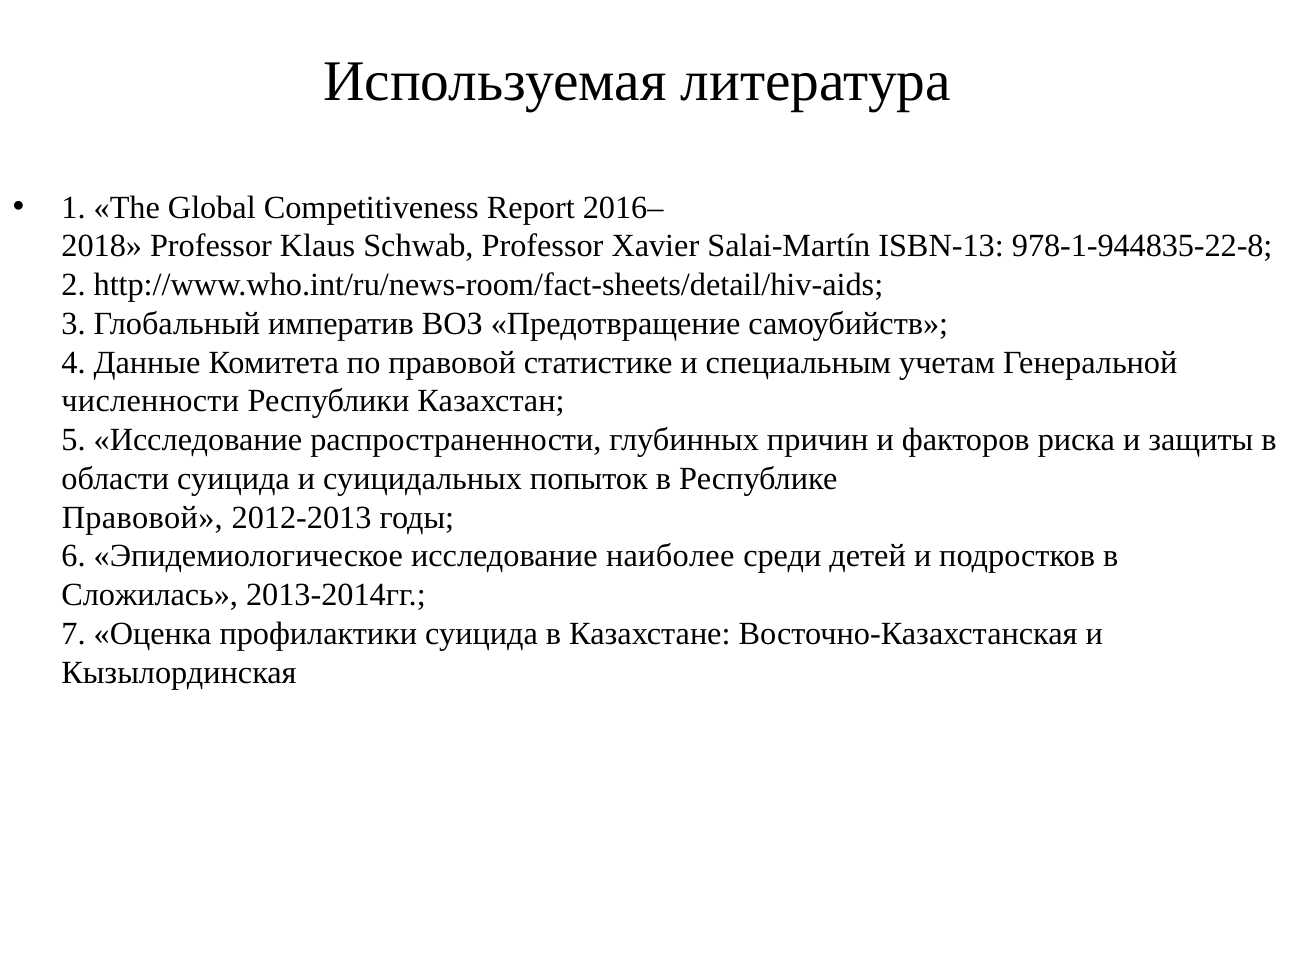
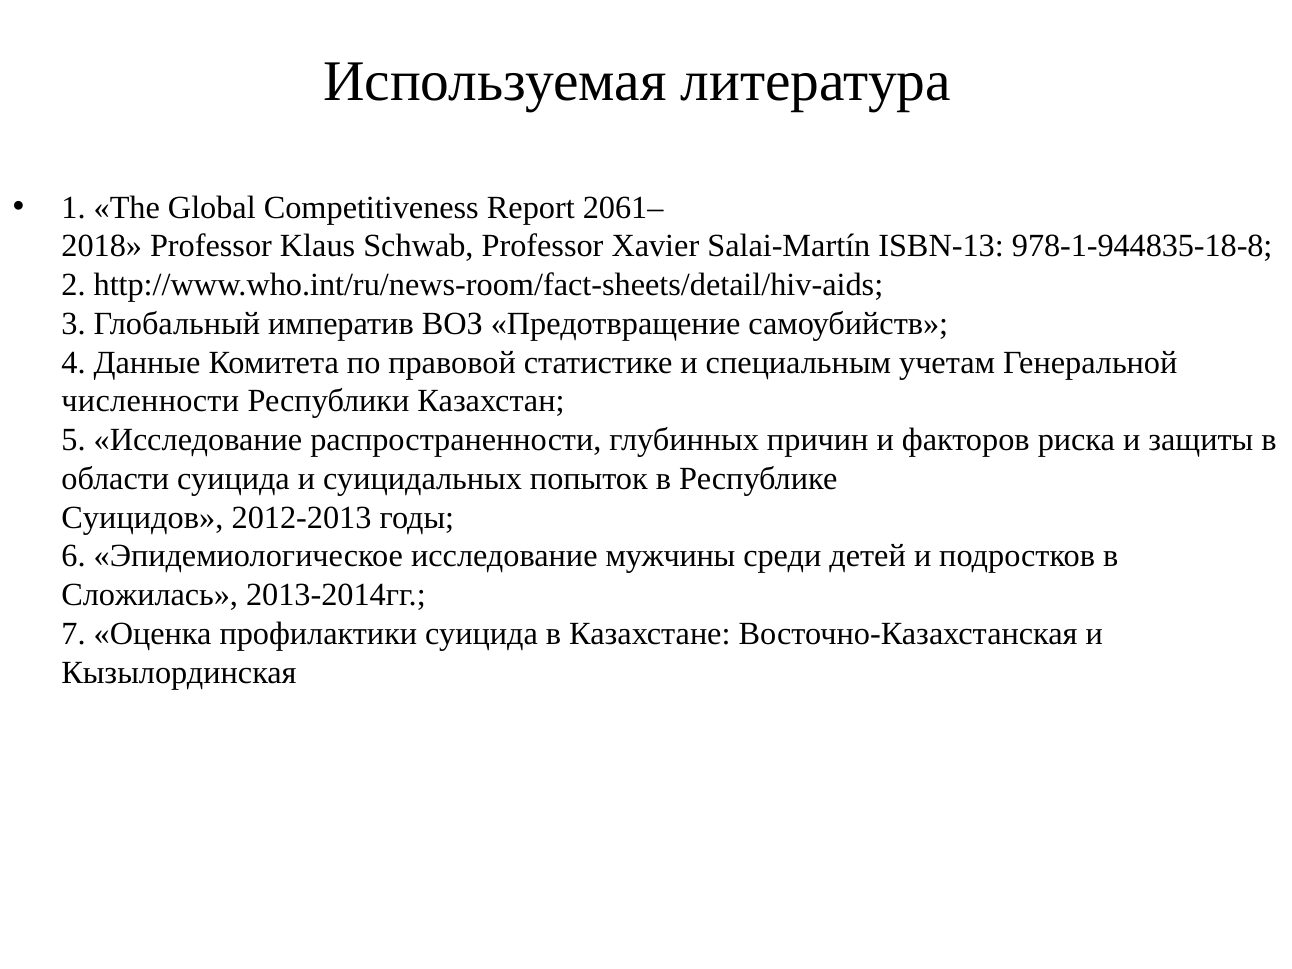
2016–: 2016– -> 2061– (623, 207)
978-1-944835-22-8: 978-1-944835-22-8 -> 978-1-944835-18-8 (1142, 246)
Правовой: Правовой -> Суицидов (142, 517)
наиболее: наиболее -> мужчины (671, 556)
